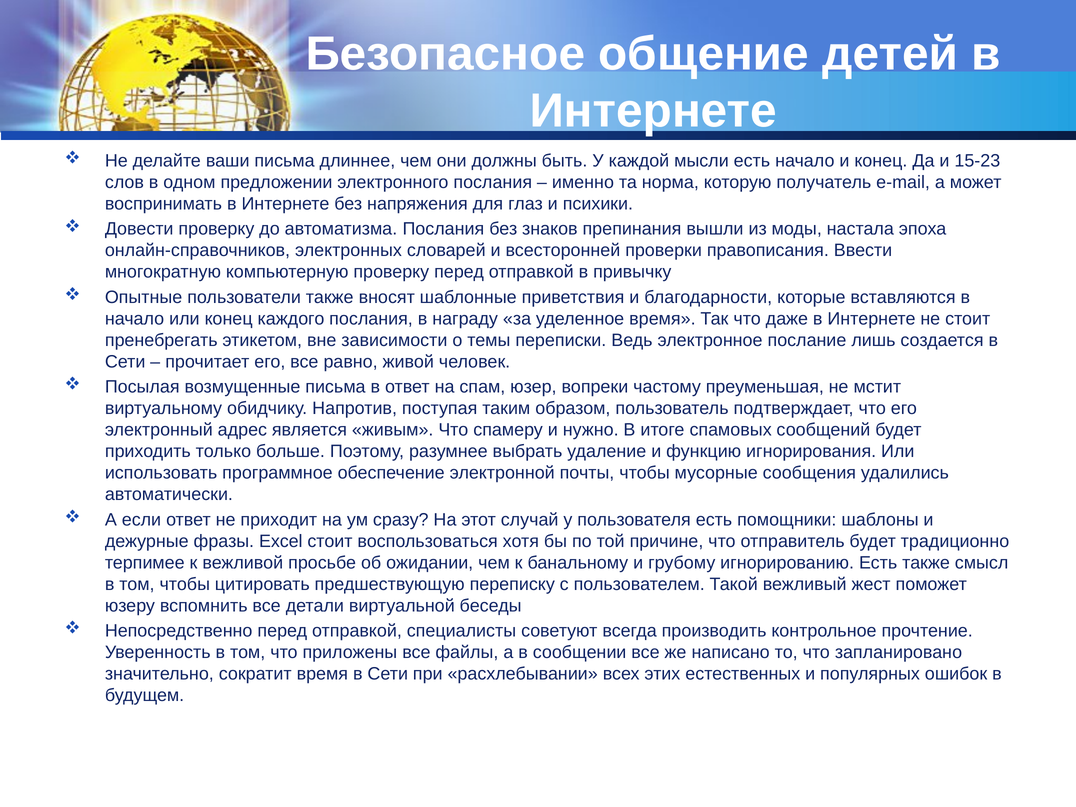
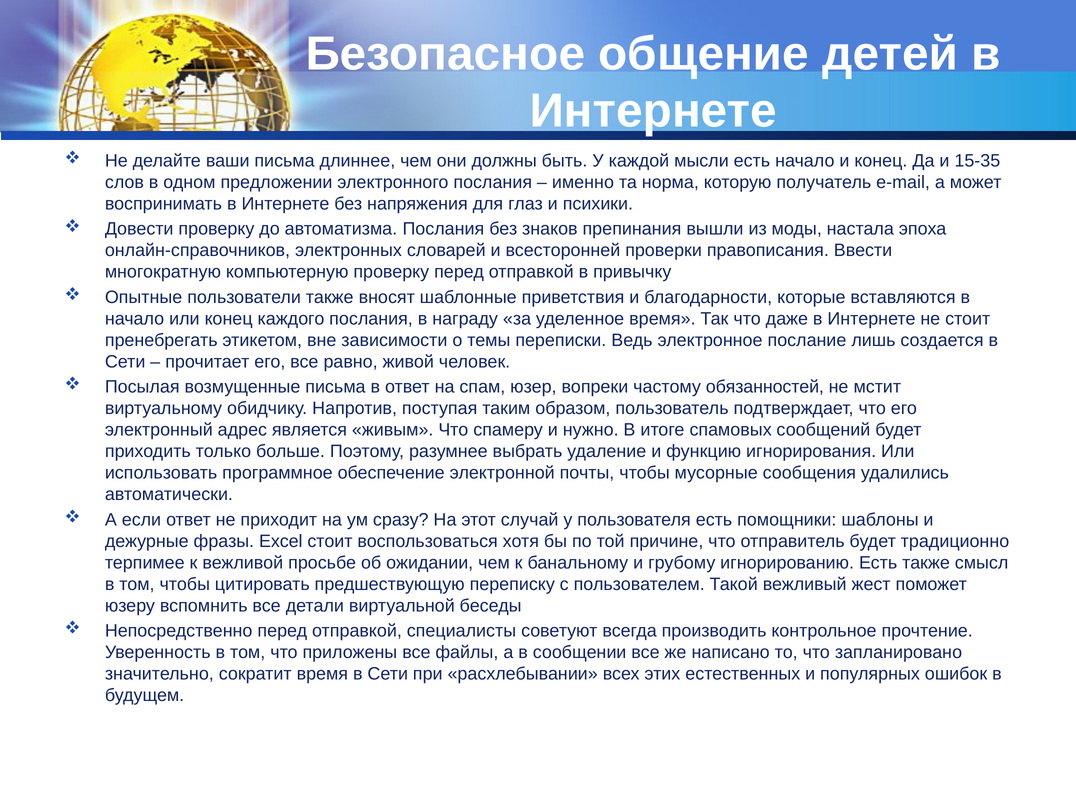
15-23: 15-23 -> 15-35 (977, 161)
преуменьшая: преуменьшая -> обязанностей (765, 387)
